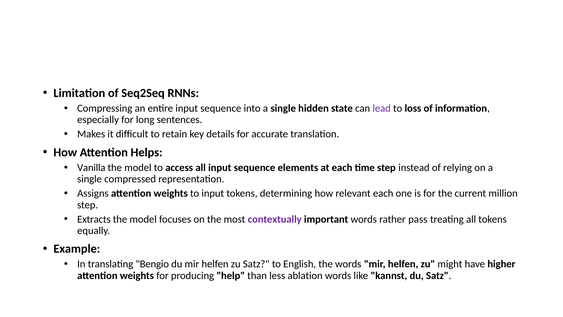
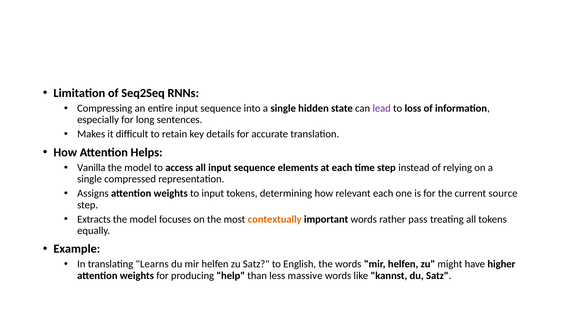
million: million -> source (503, 193)
contextually colour: purple -> orange (275, 219)
Bengio: Bengio -> Learns (152, 264)
ablation: ablation -> massive (305, 275)
